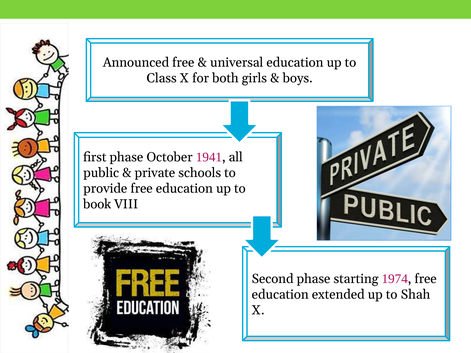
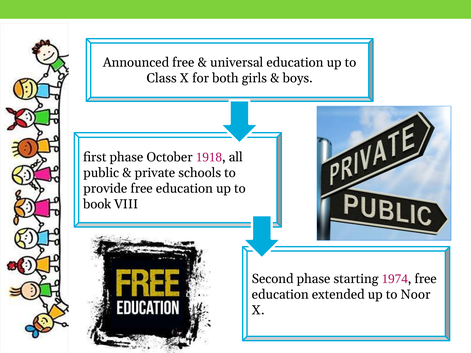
1941: 1941 -> 1918 (209, 157)
Shah: Shah -> Noor (416, 295)
